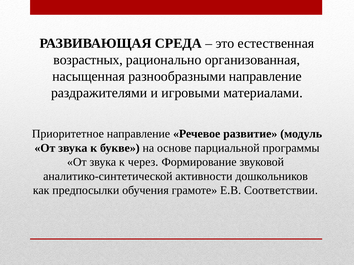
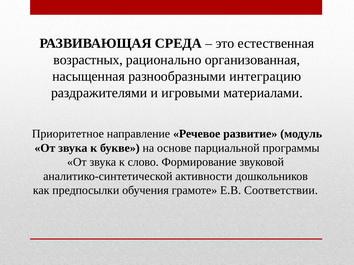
разнообразными направление: направление -> интеграцию (265, 76)
через: через -> слово (143, 162)
